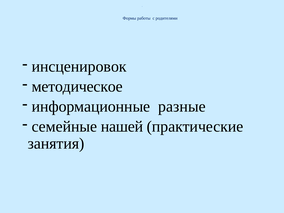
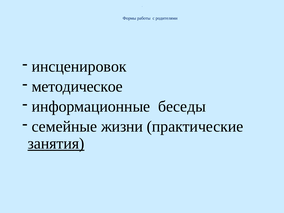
разные: разные -> беседы (182, 107)
нашей: нашей -> жизни (122, 127)
занятия underline: none -> present (56, 144)
